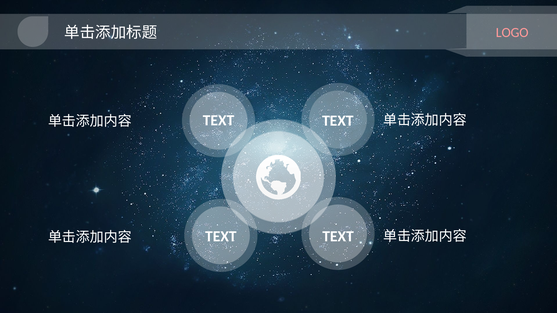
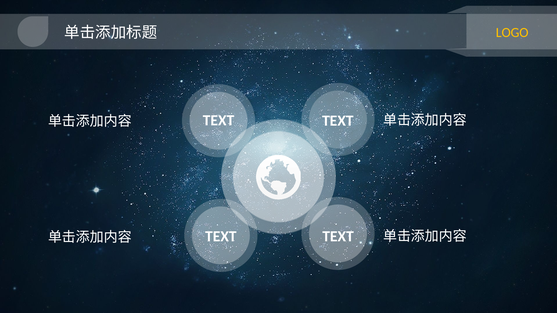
LOGO colour: pink -> yellow (512, 32)
